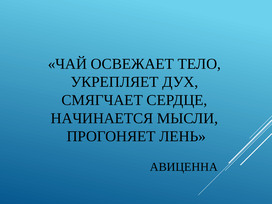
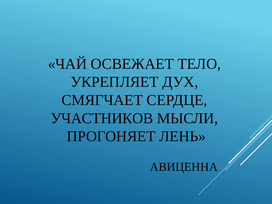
НАЧИНАЕТСЯ: НАЧИНАЕТСЯ -> УЧАСТНИКОВ (102, 118)
